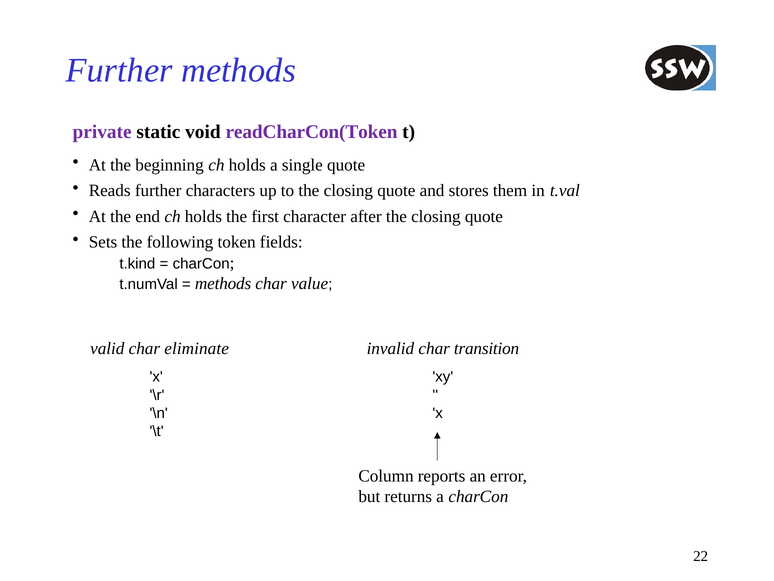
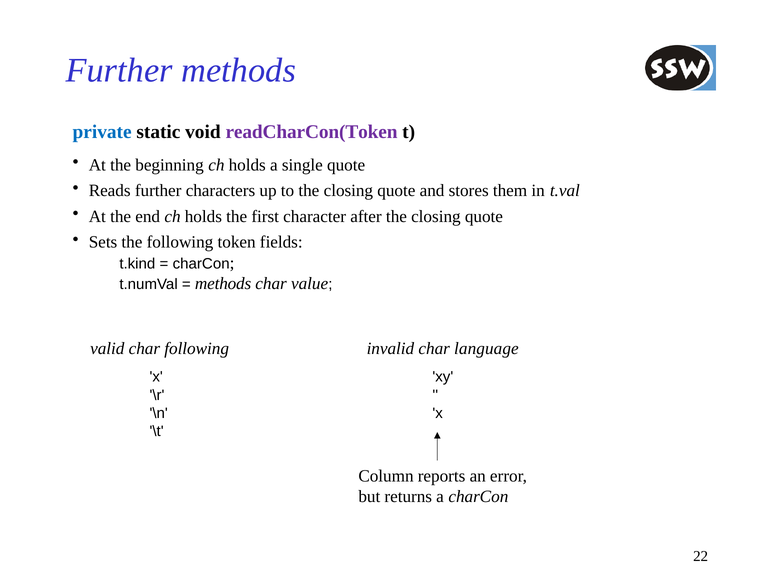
private colour: purple -> blue (102, 132)
char eliminate: eliminate -> following (197, 348)
transition: transition -> language (486, 348)
